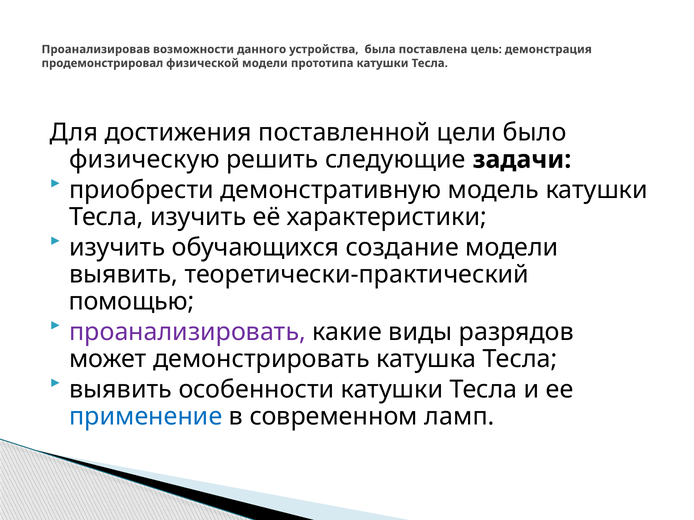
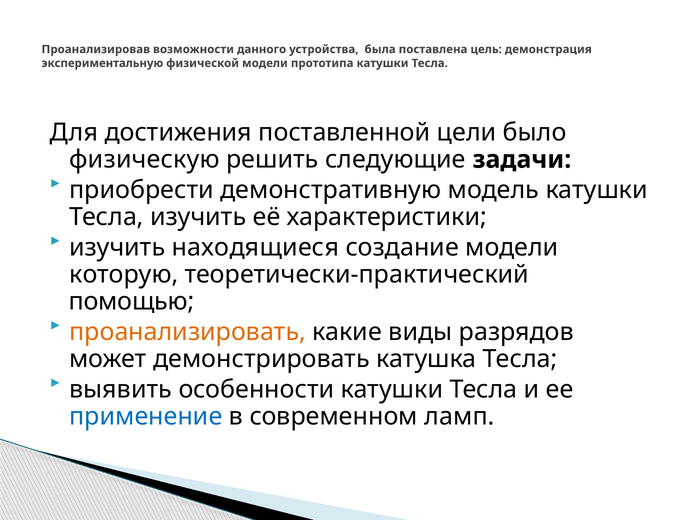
продемонстрировал: продемонстрировал -> экспериментальную (102, 63)
обучающихся: обучающихся -> находящиеся (255, 248)
выявить: выявить -> которую (124, 275)
проанализировать colour: purple -> orange (188, 332)
